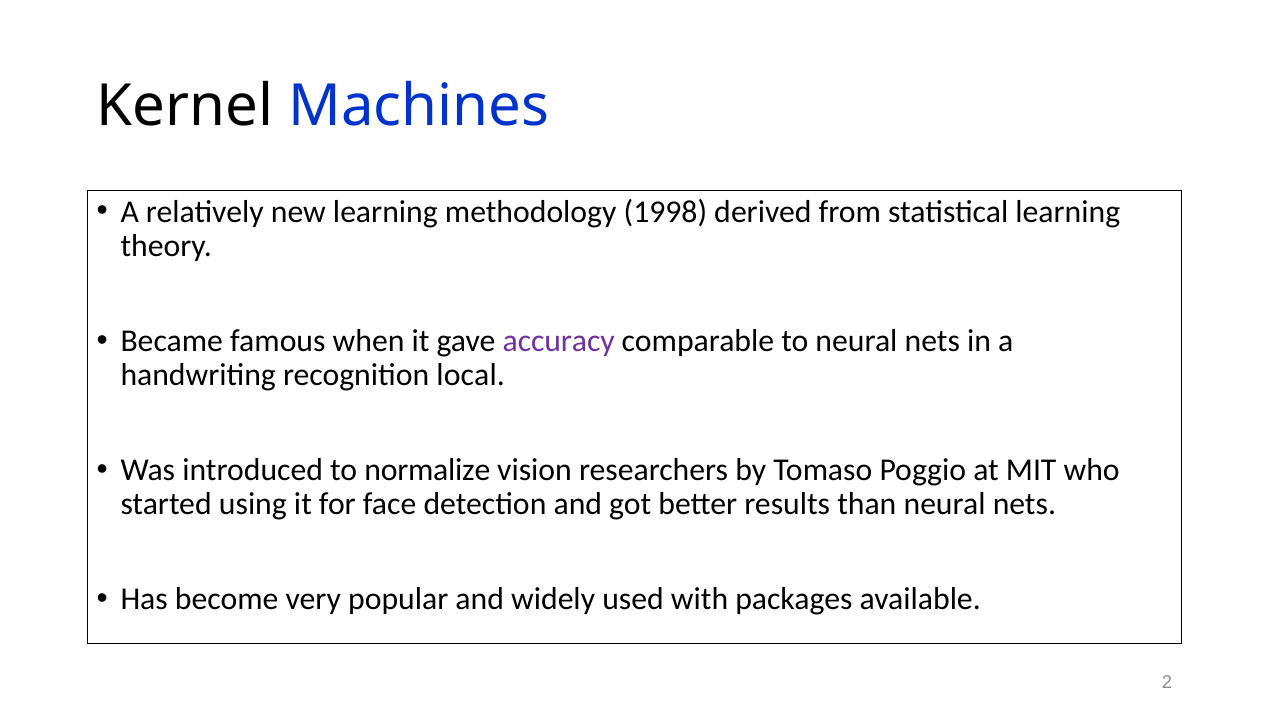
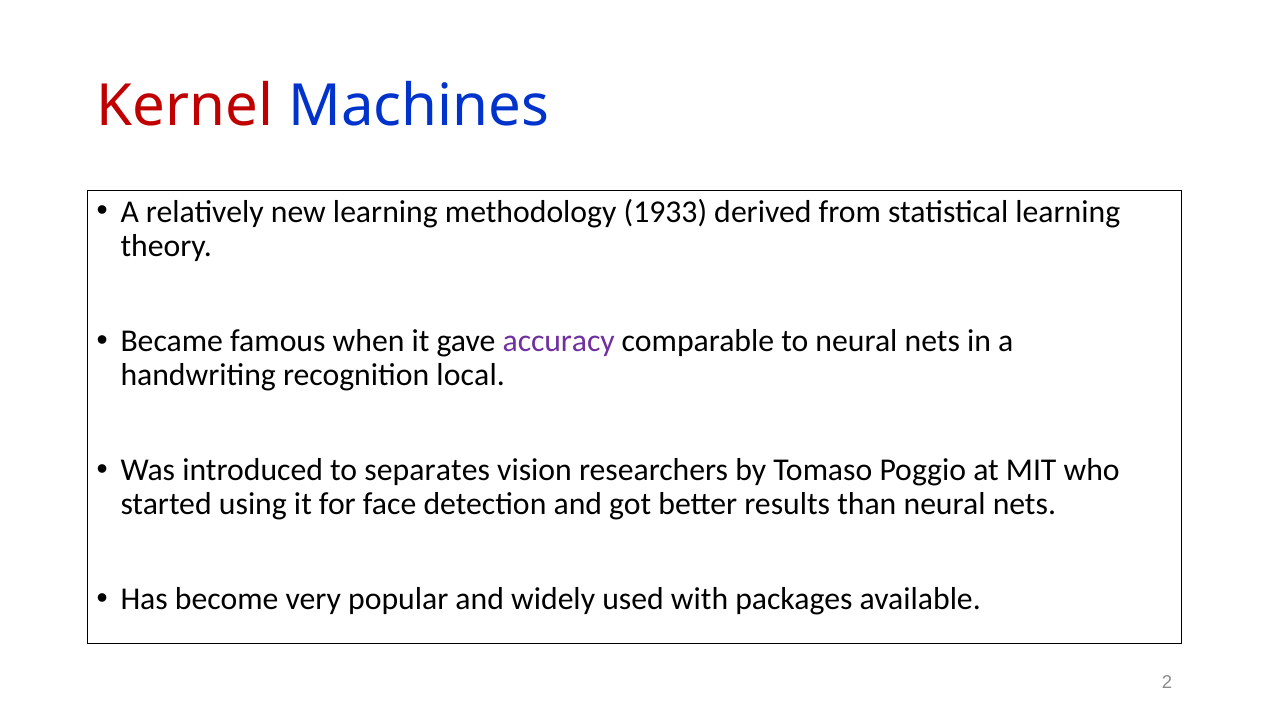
Kernel colour: black -> red (185, 107)
1998: 1998 -> 1933 (665, 212)
normalize: normalize -> separates (427, 470)
